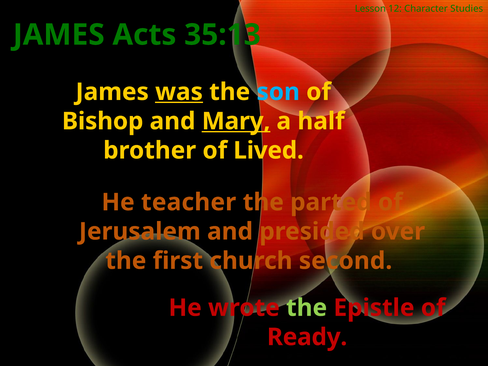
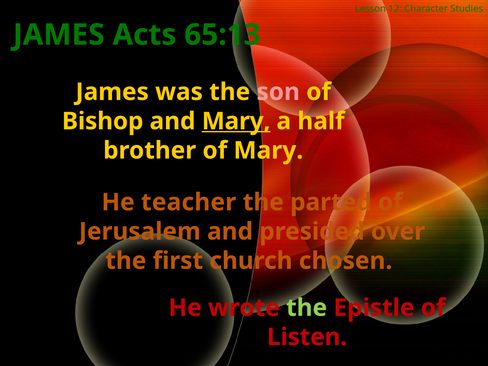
35:13: 35:13 -> 65:13 (222, 35)
was underline: present -> none (179, 92)
son colour: light blue -> pink (278, 92)
of Lived: Lived -> Mary (268, 150)
second: second -> chosen (346, 261)
Ready: Ready -> Listen (307, 337)
